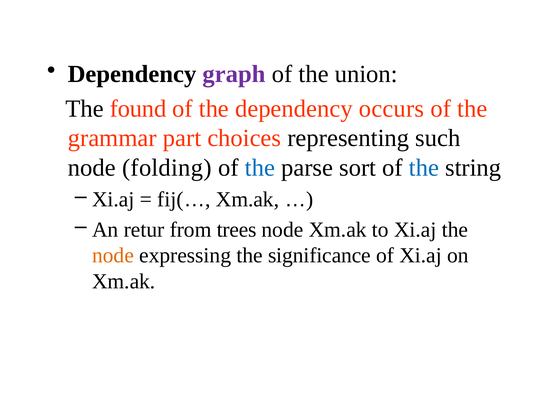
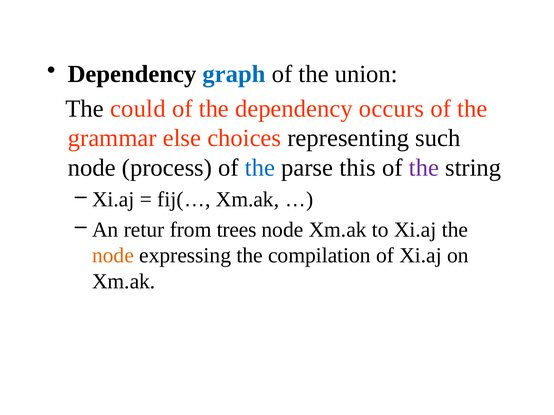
graph colour: purple -> blue (234, 74)
found: found -> could (138, 109)
part: part -> else (182, 138)
folding: folding -> process (167, 168)
sort: sort -> this (358, 168)
the colour: blue -> purple (424, 168)
significance: significance -> compilation (319, 256)
